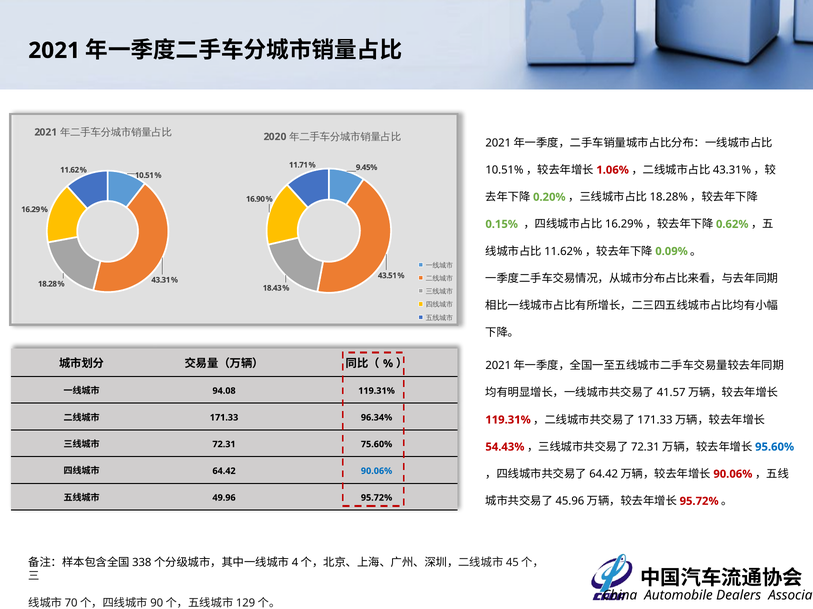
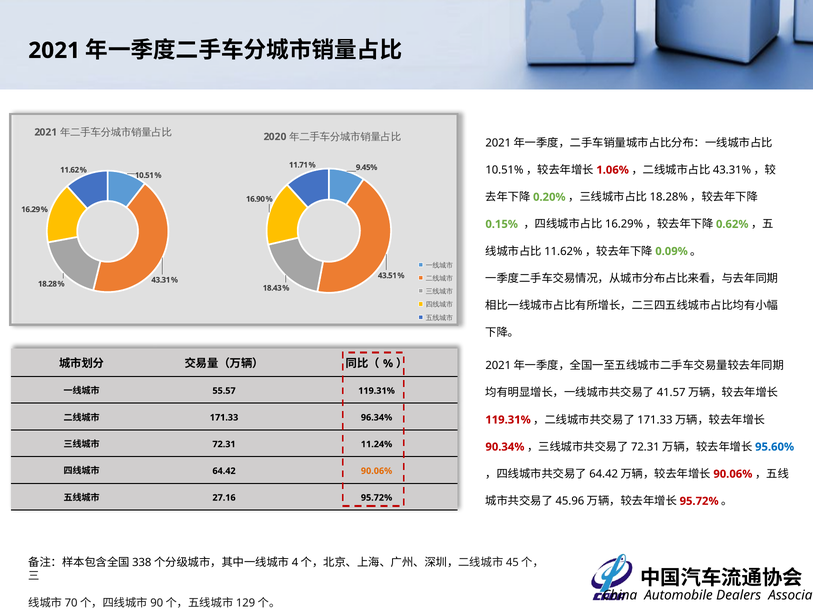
94.08: 94.08 -> 55.57 (224, 391)
75.60%: 75.60% -> 11.24% (377, 445)
54.43%: 54.43% -> 90.34% (505, 447)
90.06% colour: blue -> orange (377, 472)
49.96: 49.96 -> 27.16 (224, 498)
